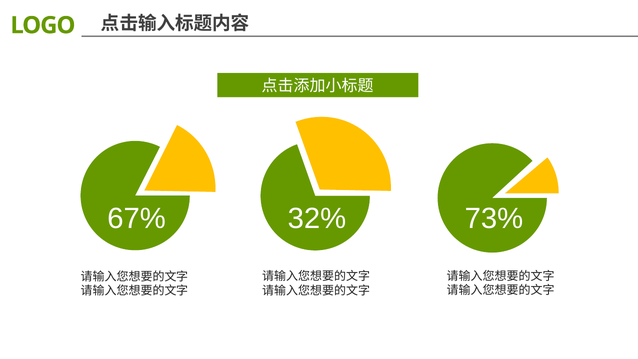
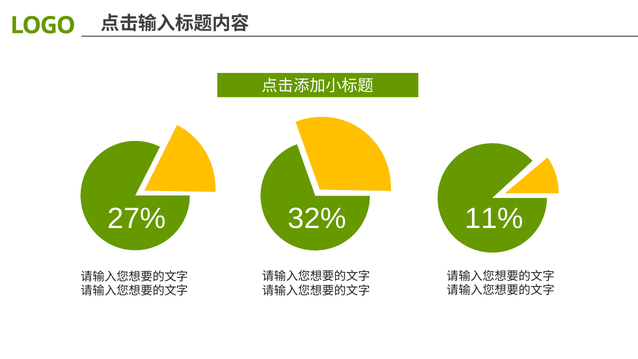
67%: 67% -> 27% (137, 219)
73%: 73% -> 11% (494, 219)
